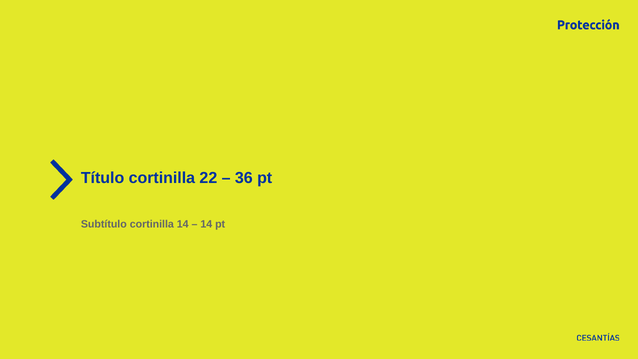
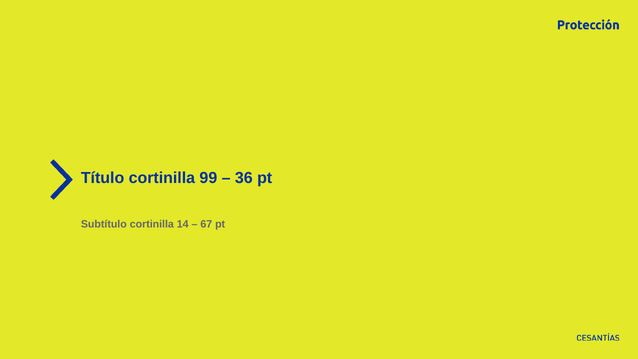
22: 22 -> 99 (208, 178)
14: 14 -> 67 (206, 224)
